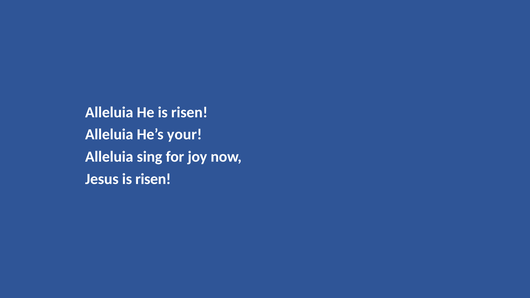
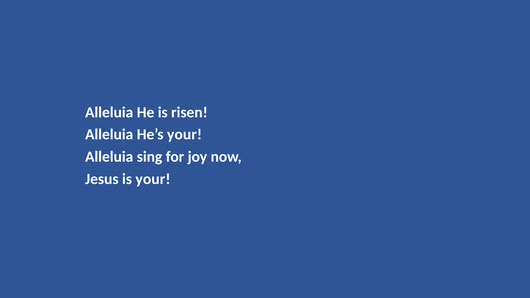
Jesus is risen: risen -> your (153, 179)
